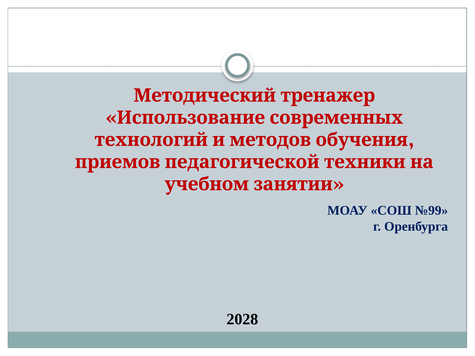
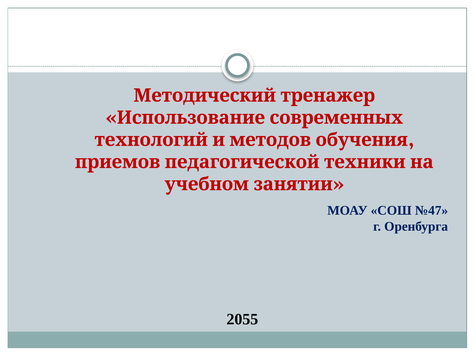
№99: №99 -> №47 (432, 211)
2028: 2028 -> 2055 (242, 320)
